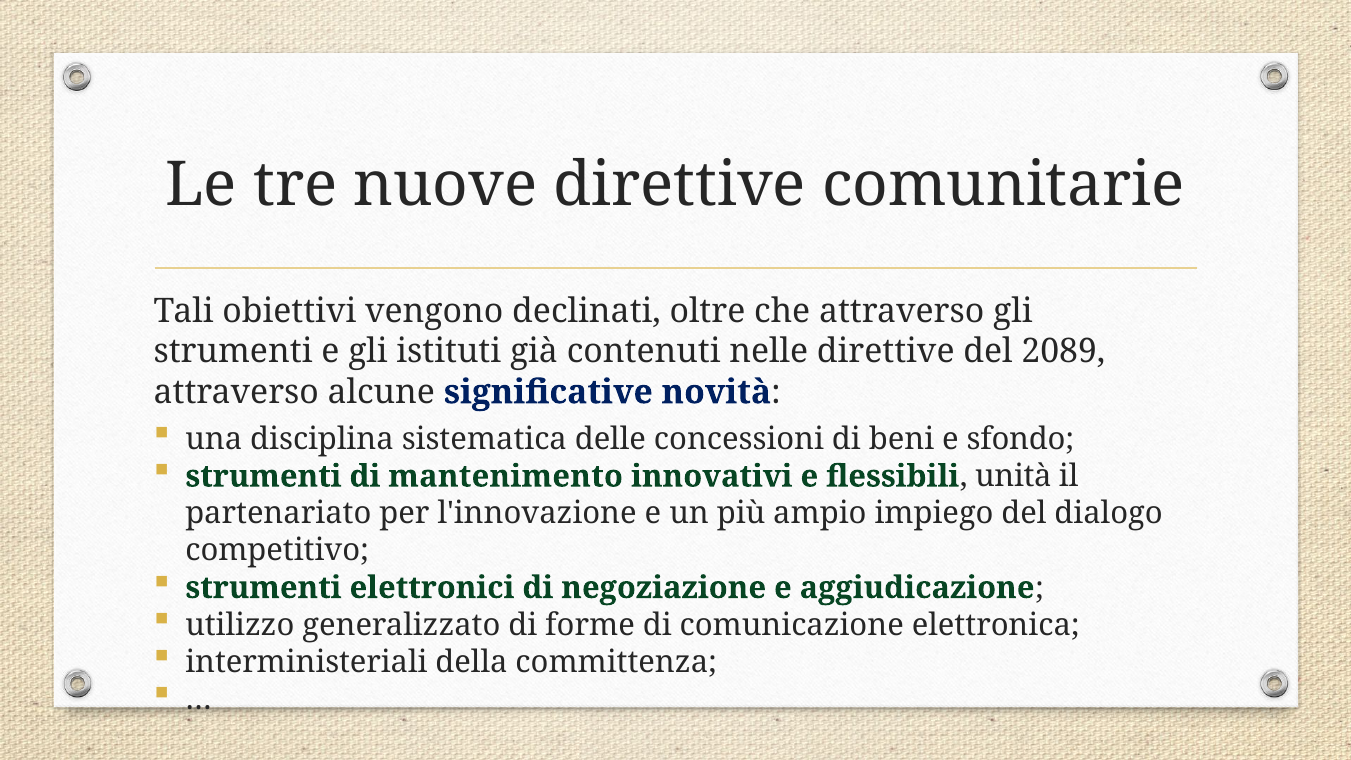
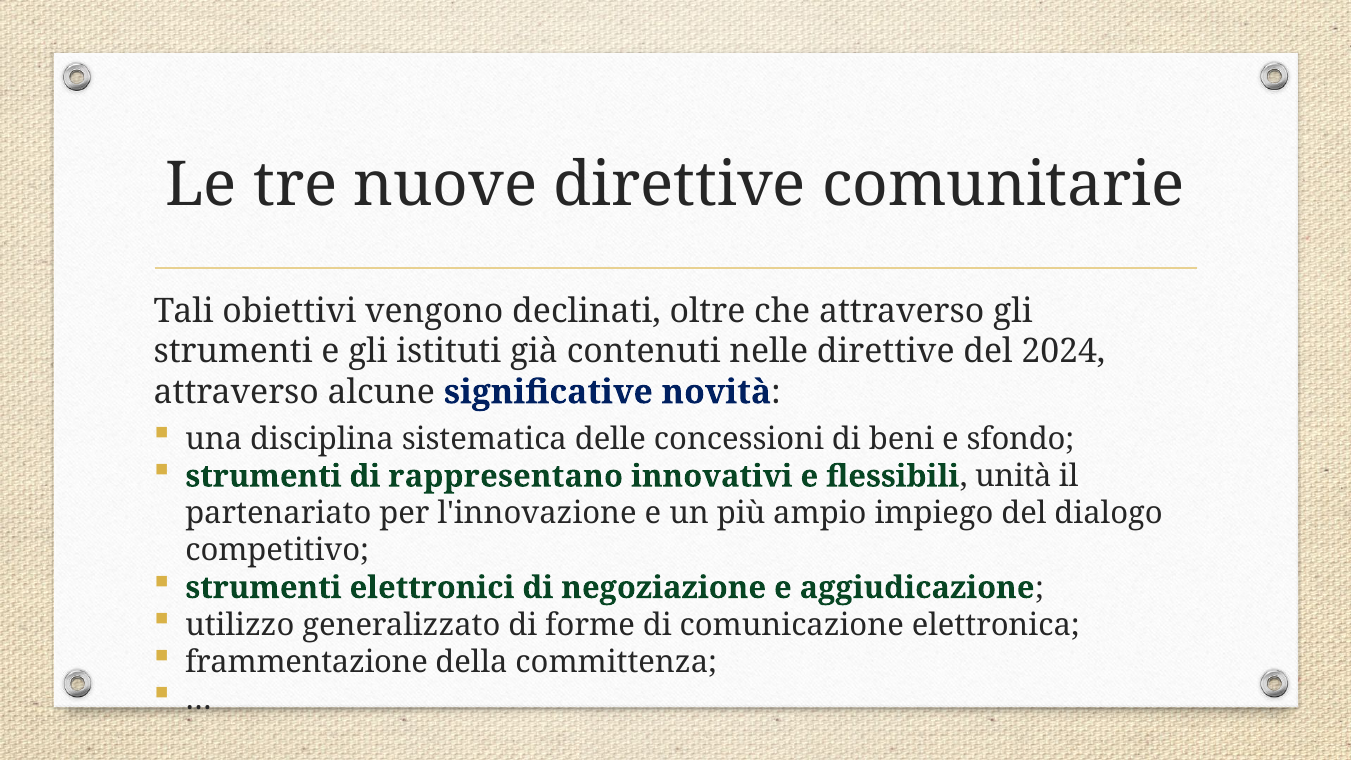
2089: 2089 -> 2024 (1063, 352)
mantenimento: mantenimento -> rappresentano (506, 476)
interministeriali: interministeriali -> frammentazione (306, 662)
